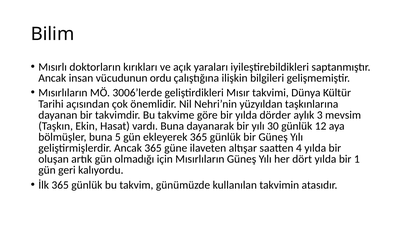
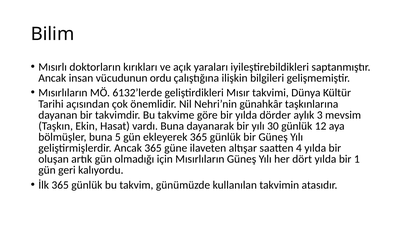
3006’lerde: 3006’lerde -> 6132’lerde (137, 93)
yüzyıldan: yüzyıldan -> günahkâr (261, 104)
